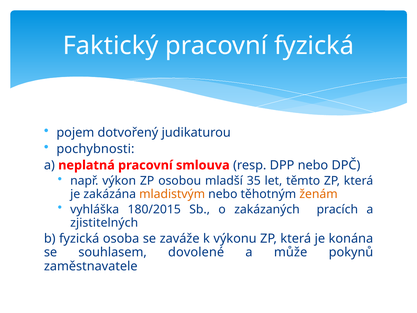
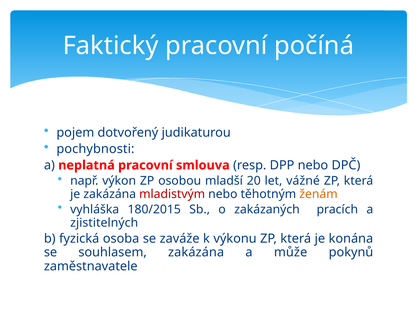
pracovní fyzická: fyzická -> počíná (314, 46)
35: 35 -> 20 (254, 181)
těmto: těmto -> vážné (303, 181)
mladistvým colour: orange -> red (172, 194)
souhlasem dovolené: dovolené -> zakázána (196, 252)
